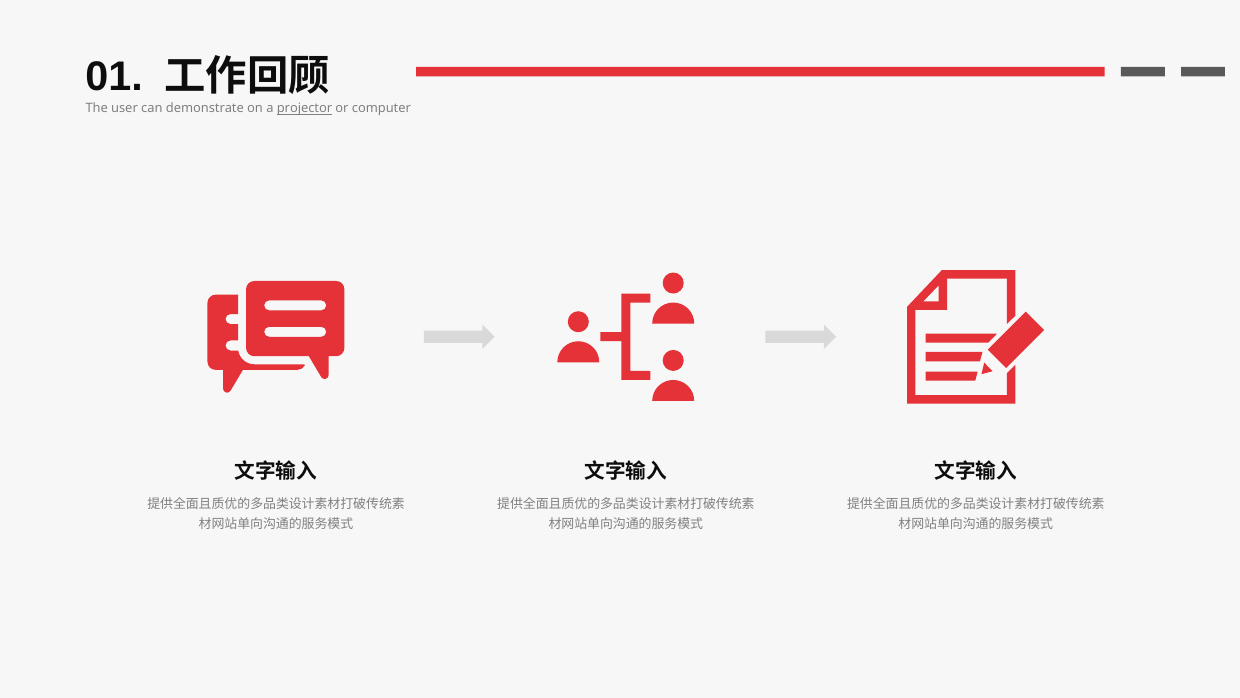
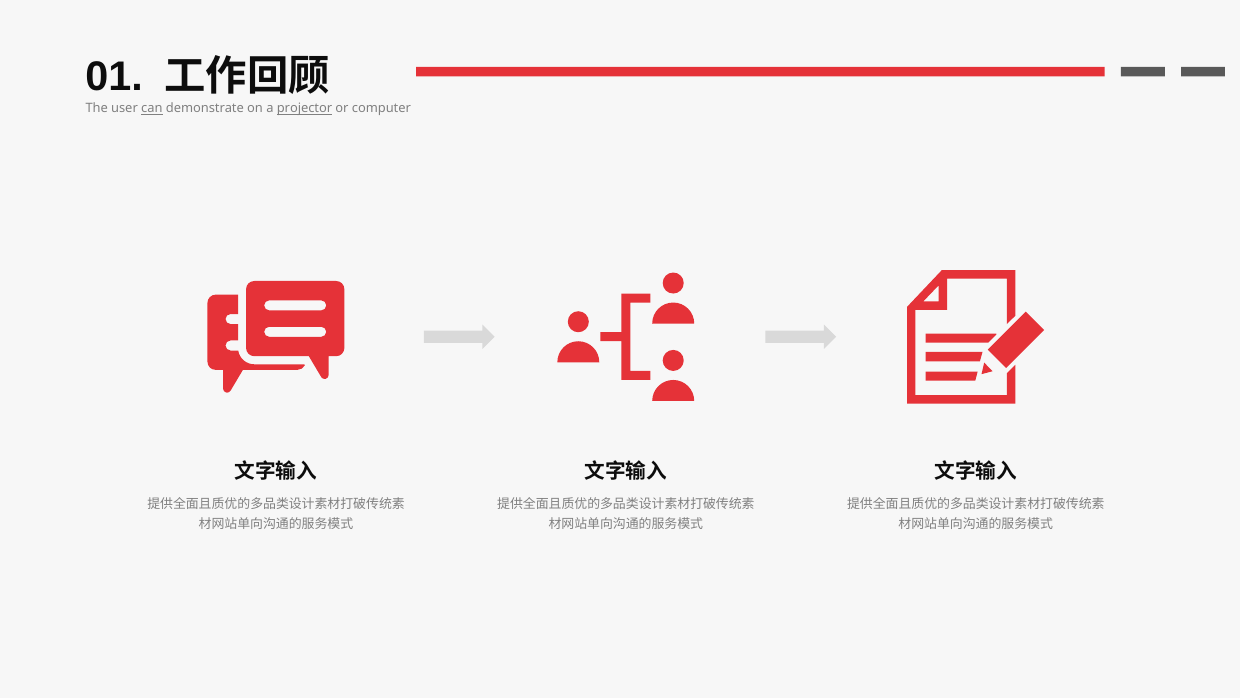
can underline: none -> present (152, 109)
